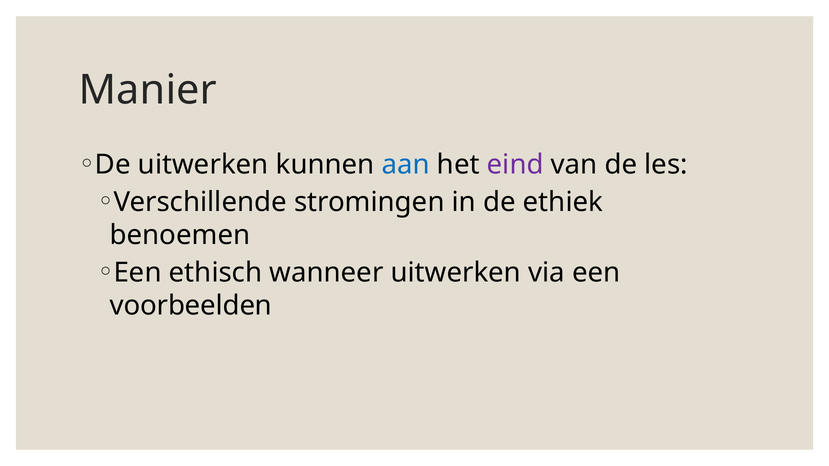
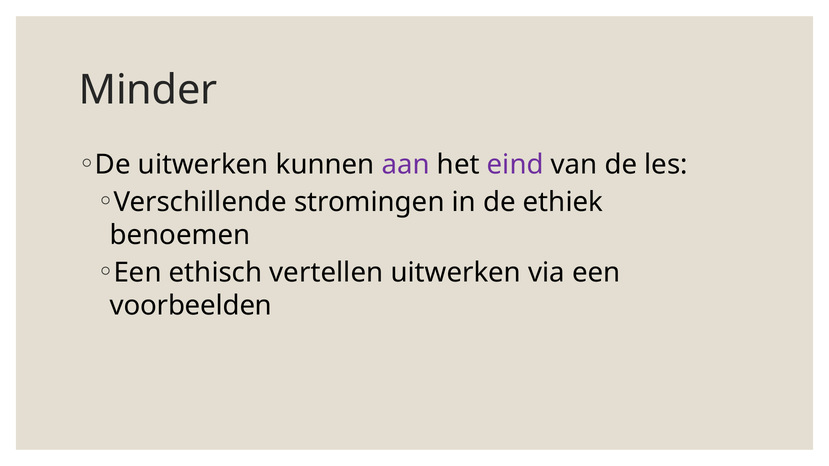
Manier: Manier -> Minder (148, 90)
aan colour: blue -> purple (406, 165)
wanneer: wanneer -> vertellen (326, 273)
